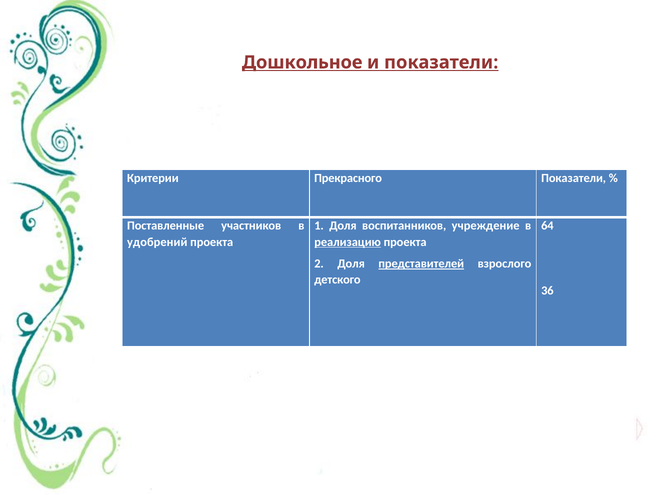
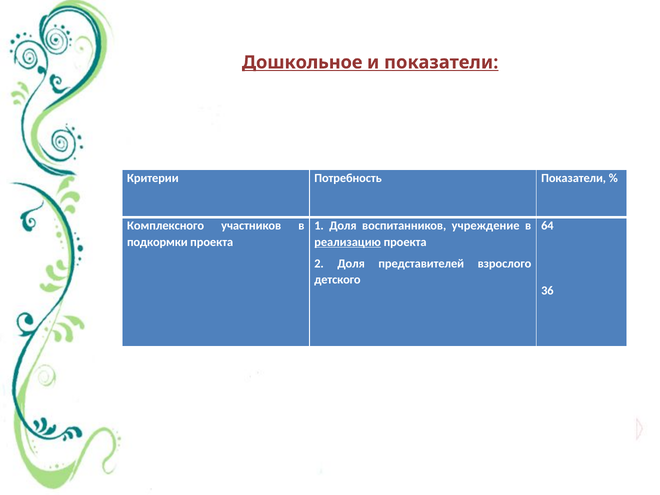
Прекрасного: Прекрасного -> Потребность (348, 178)
Поставленные: Поставленные -> Комплексного (166, 226)
удобрений: удобрений -> подкормки (157, 242)
представителей underline: present -> none (421, 264)
